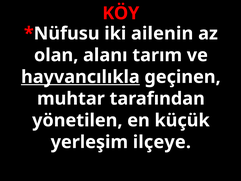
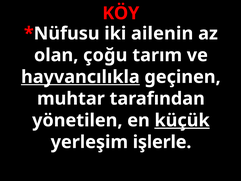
alanı: alanı -> çoğu (105, 55)
küçük underline: none -> present (182, 120)
ilçeye: ilçeye -> işlerle (162, 142)
